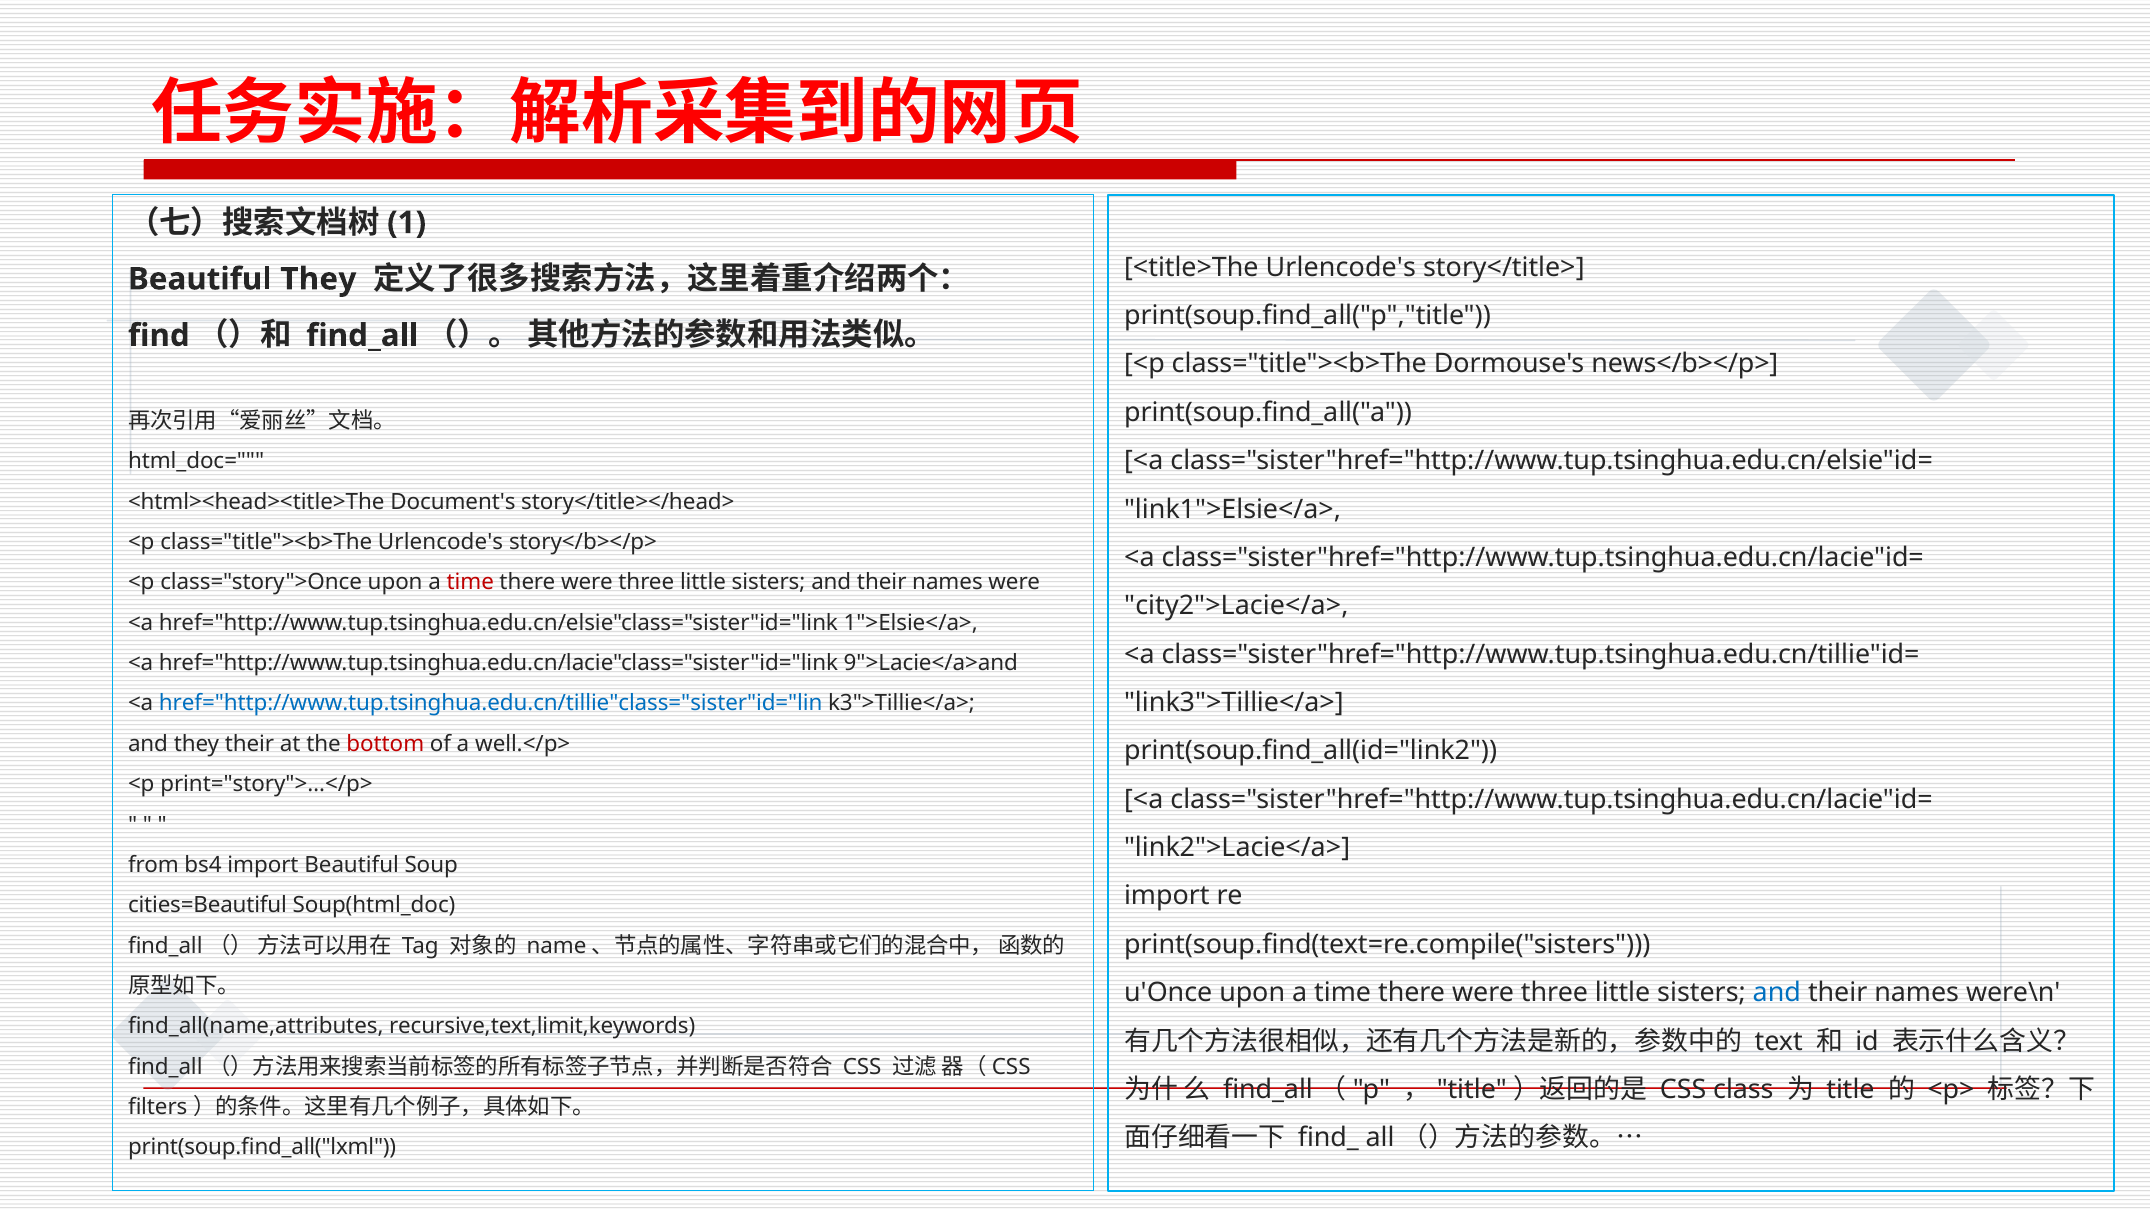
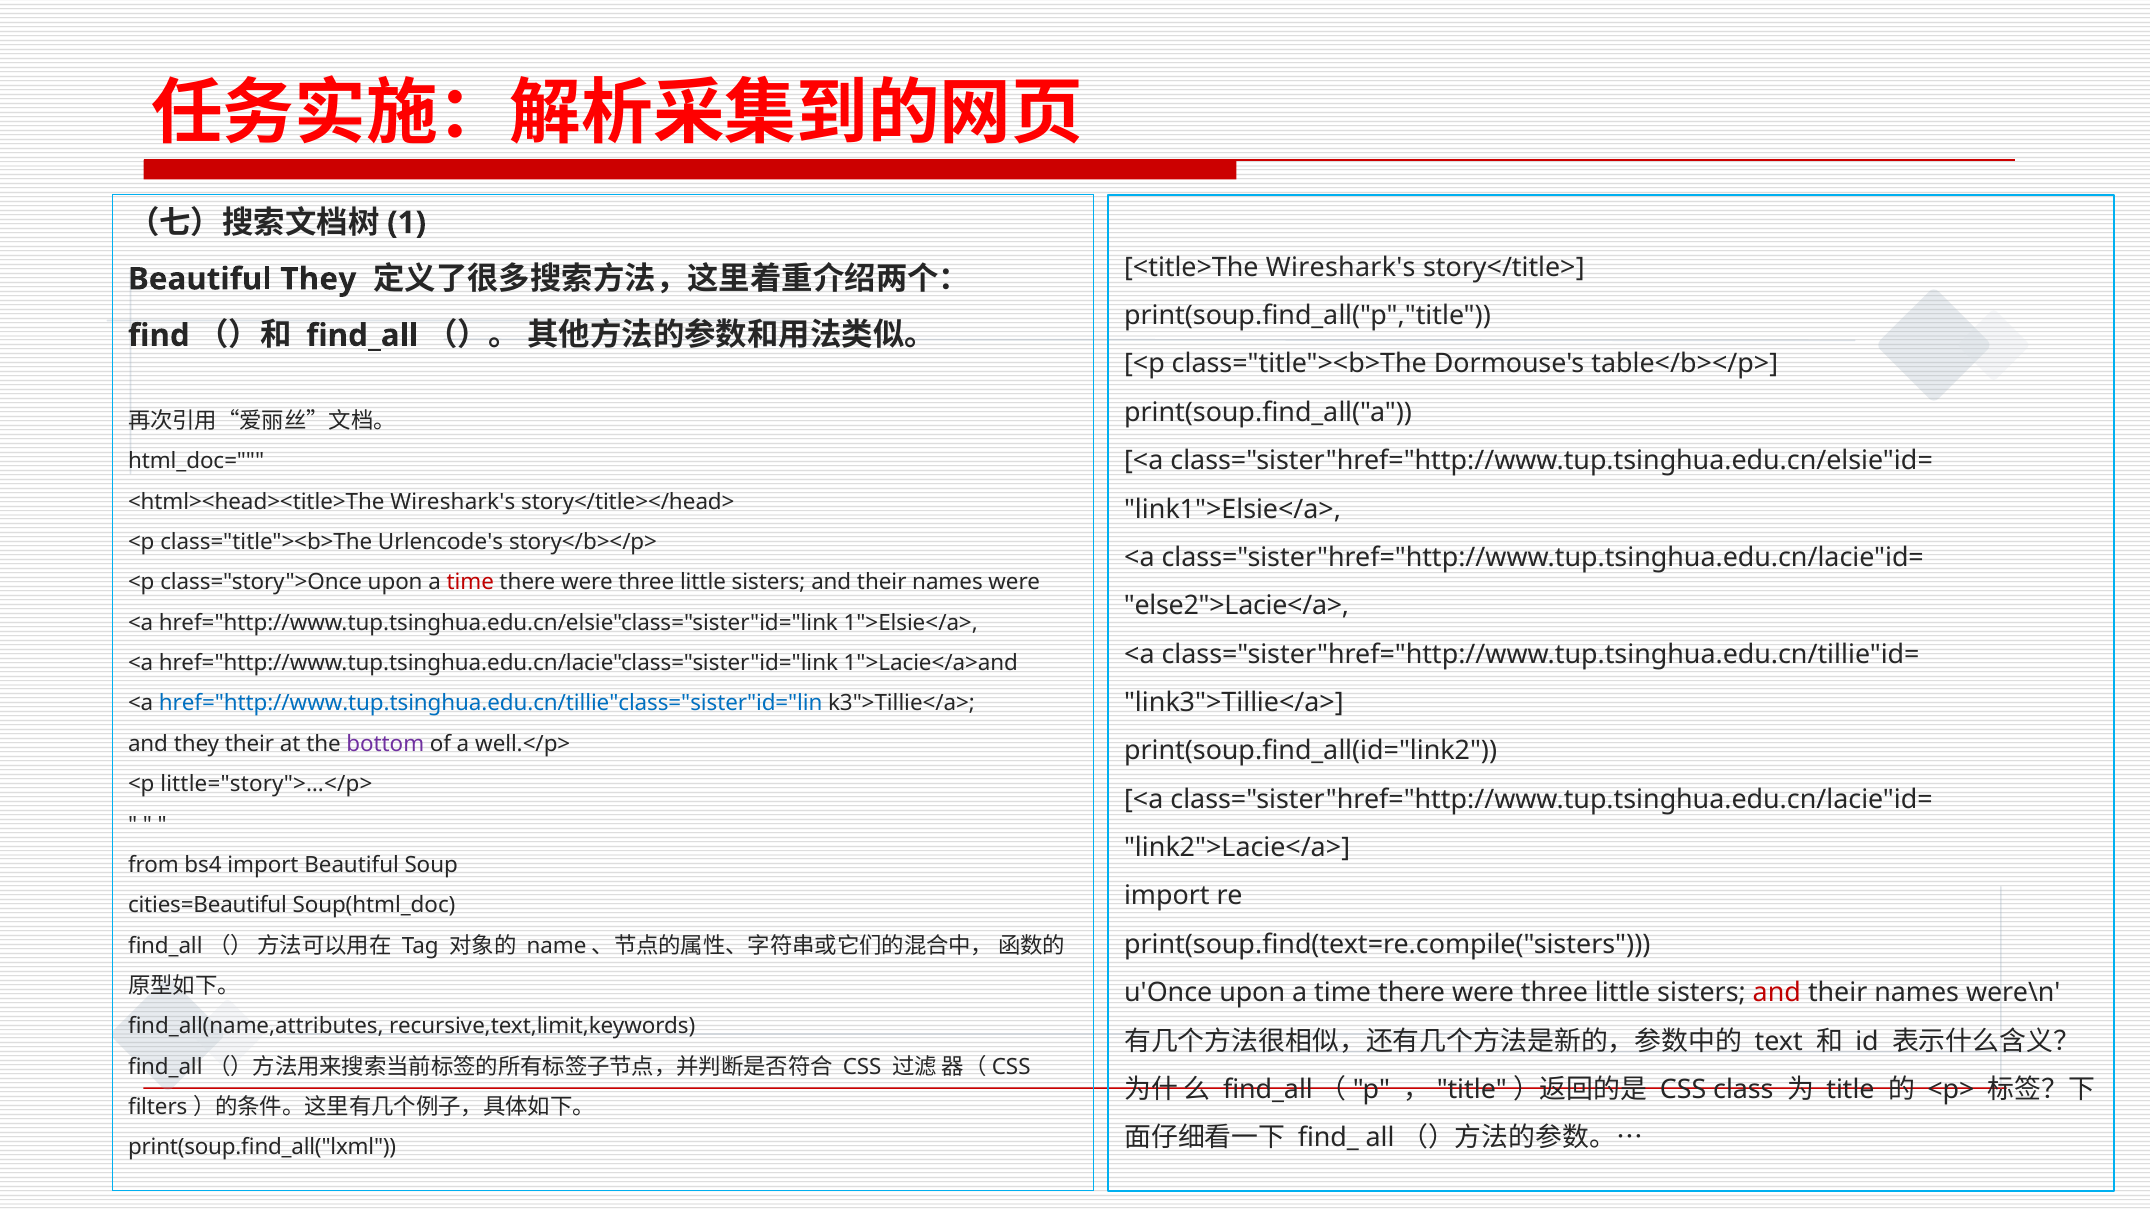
<title>The Urlencode's: Urlencode's -> Wireshark's (1341, 267)
news</b></p>: news</b></p> -> table</b></p> (1685, 364)
<html><head><title>The Document's: Document's -> Wireshark's (453, 502)
city2">Lacie</a>: city2">Lacie</a> -> else2">Lacie</a> (1237, 606)
9">Lacie</a>and: 9">Lacie</a>and -> 1">Lacie</a>and (931, 663)
bottom colour: red -> purple (385, 744)
print="story">…</p>: print="story">…</p> -> little="story">…</p> (266, 785)
and colour: blue -> red (1777, 993)
